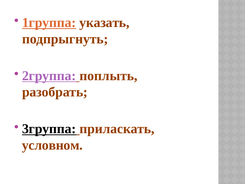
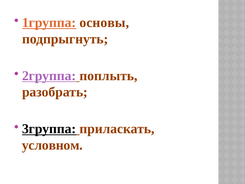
указать: указать -> основы (104, 23)
